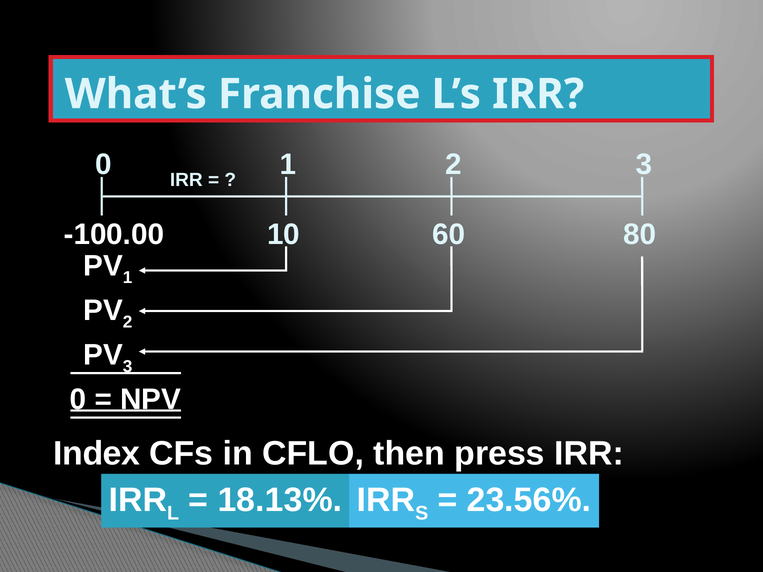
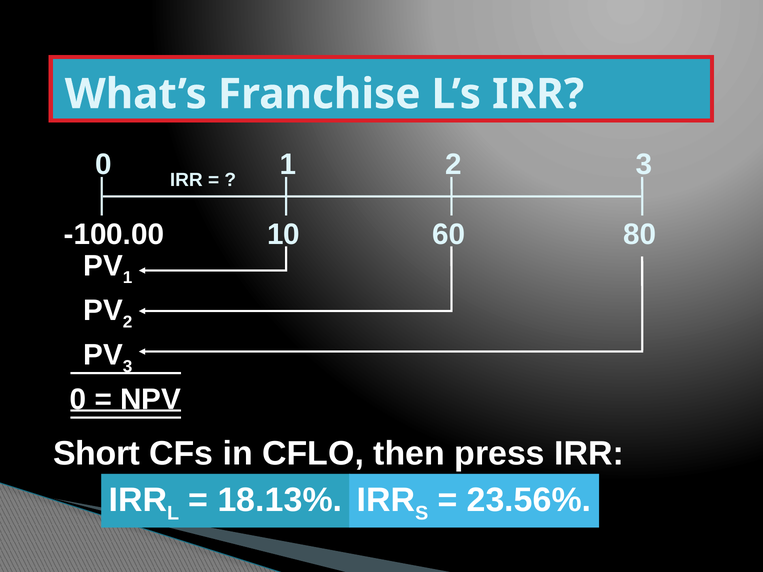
Index: Index -> Short (97, 454)
